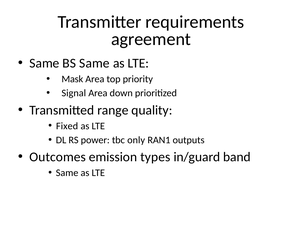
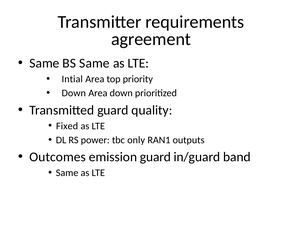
Mask: Mask -> Intial (72, 79)
Signal: Signal -> Down (74, 93)
Transmitted range: range -> guard (113, 110)
emission types: types -> guard (155, 157)
